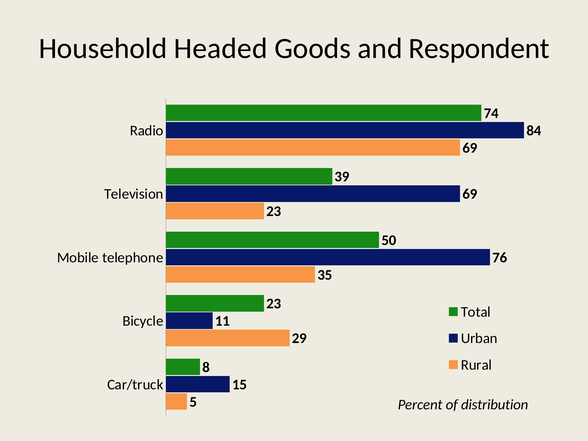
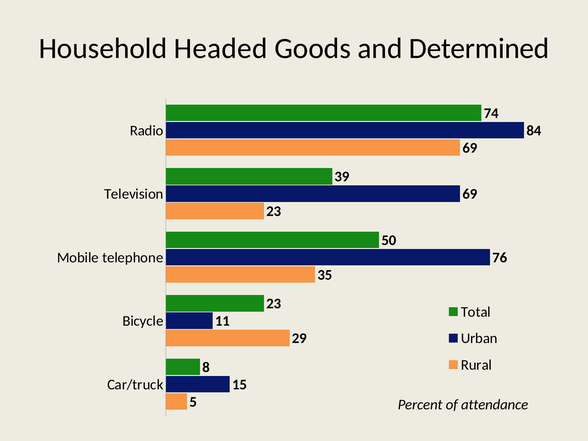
Respondent: Respondent -> Determined (479, 49)
distribution: distribution -> attendance (495, 405)
